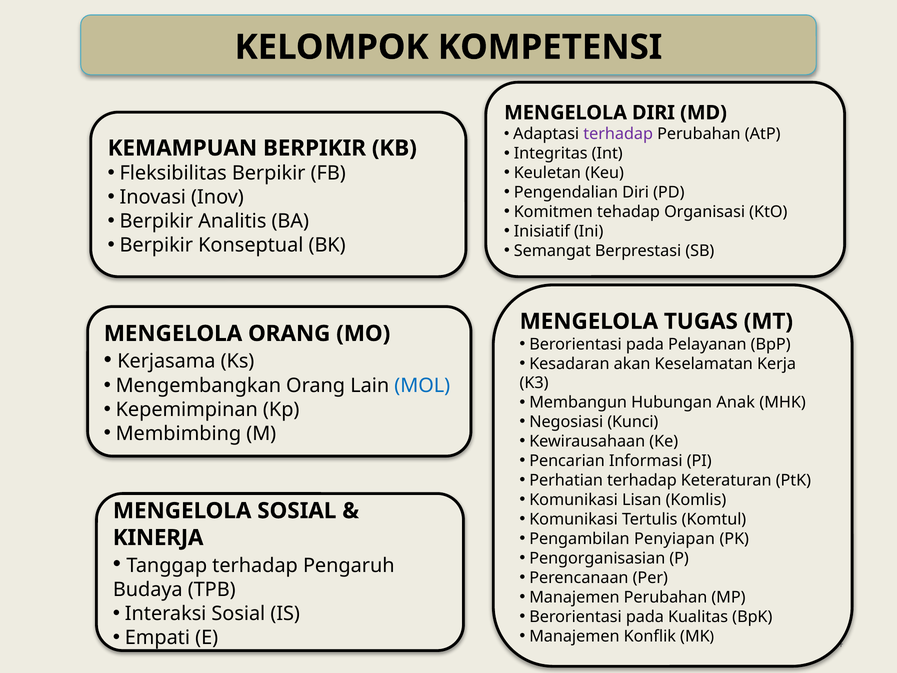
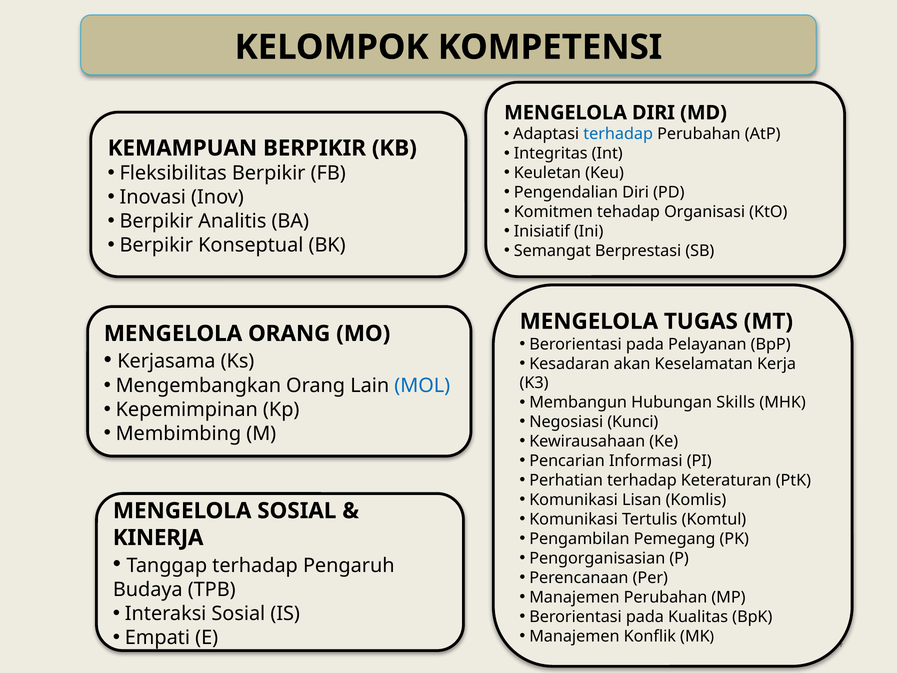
terhadap colour: purple -> blue (618, 134)
Anak: Anak -> Skills (736, 402)
Penyiapan: Penyiapan -> Pemegang (675, 539)
